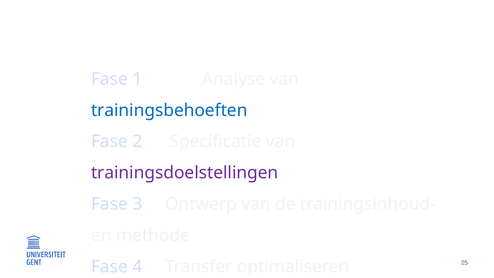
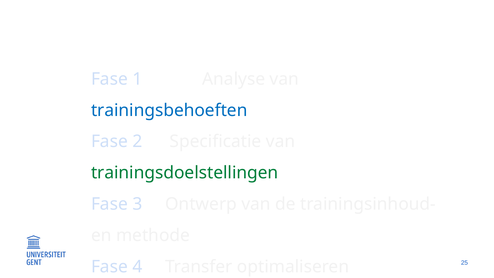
trainingsdoelstellingen colour: purple -> green (185, 173)
